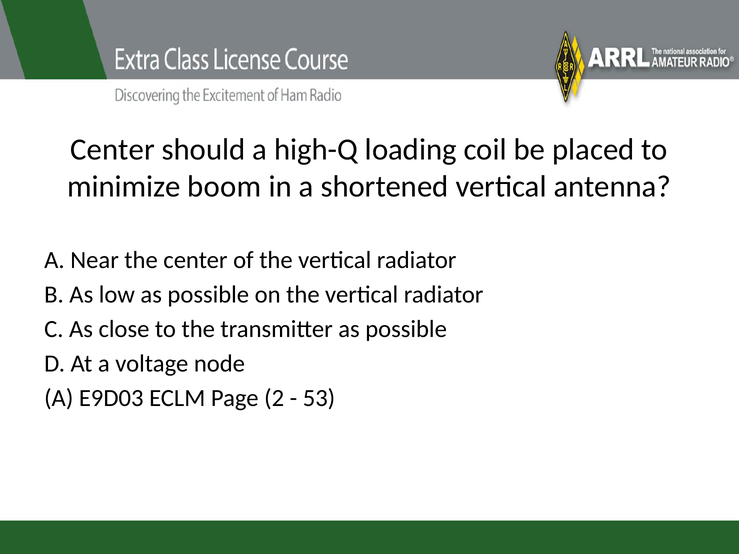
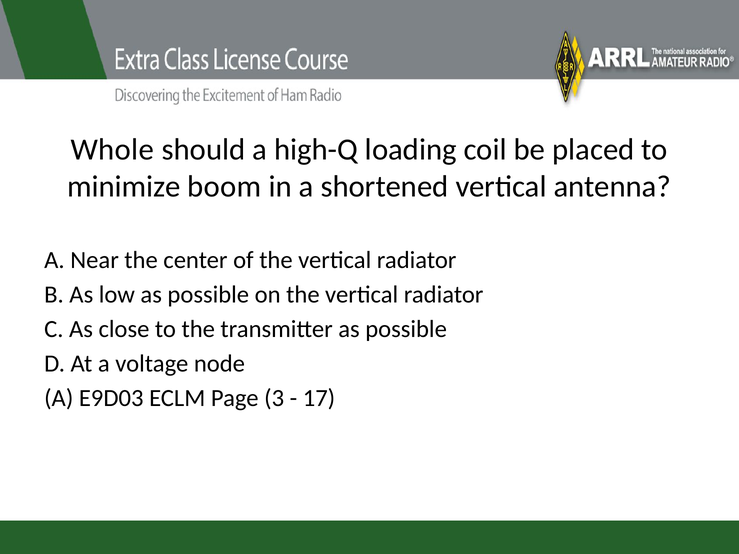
Center: Center -> Whole (112, 150)
2: 2 -> 3 (274, 398)
53: 53 -> 17 (319, 398)
